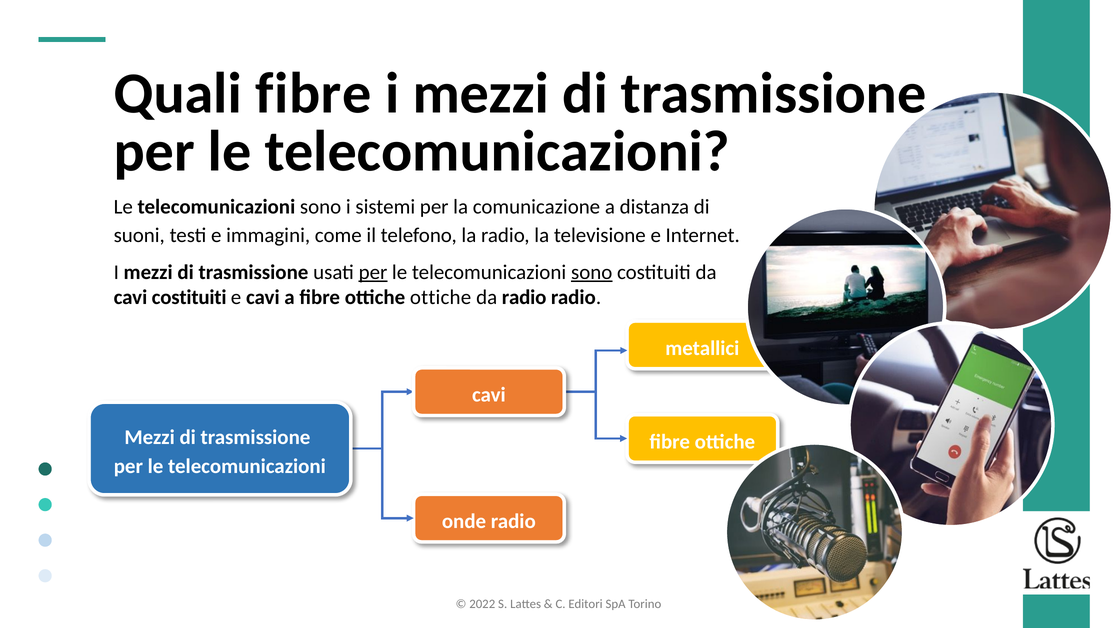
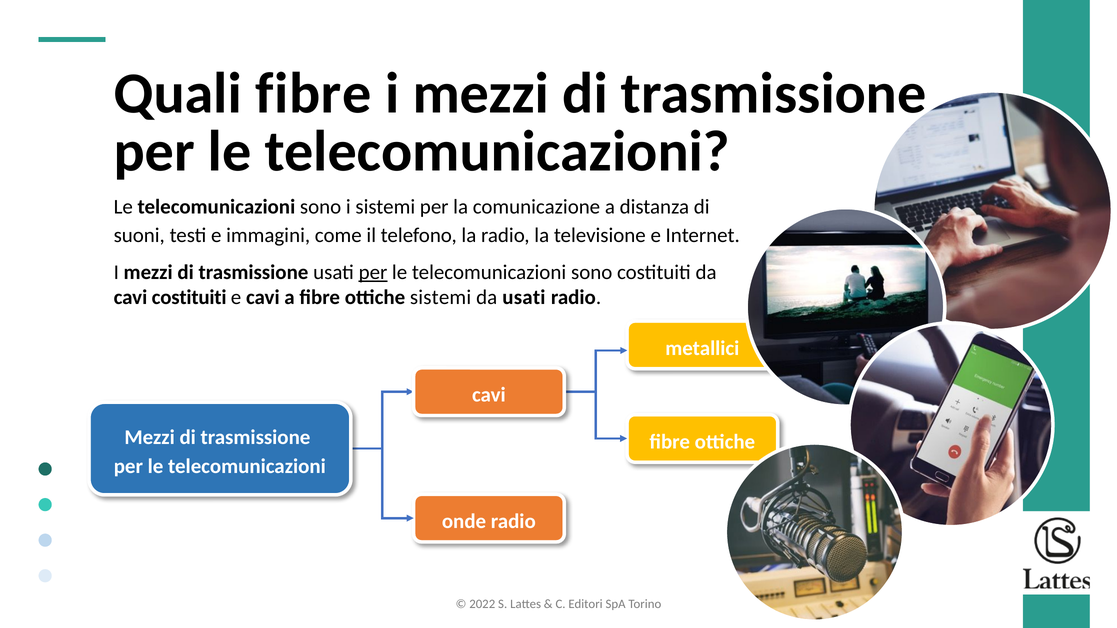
sono underline: present -> none (592, 272)
ottiche ottiche: ottiche -> sistemi (441, 298)
da radio: radio -> usati (524, 298)
